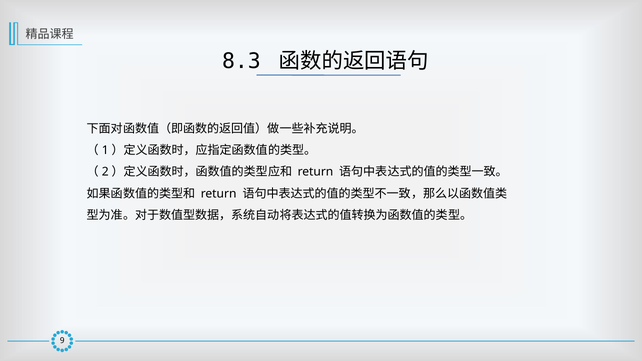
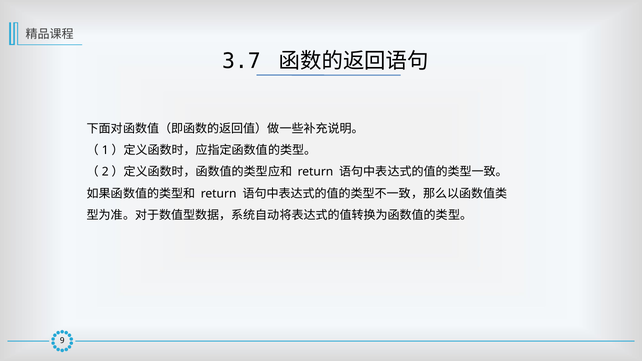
8.3: 8.3 -> 3.7 (241, 61)
